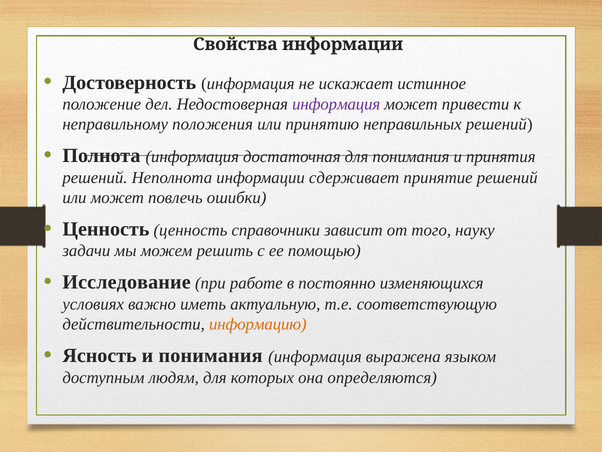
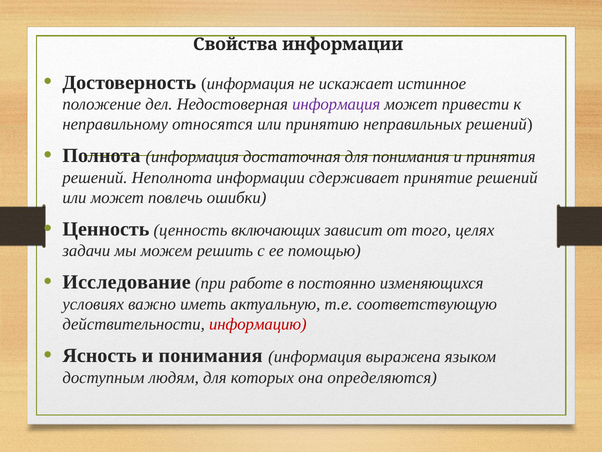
положения: положения -> относятся (213, 124)
справочники: справочники -> включающих (276, 230)
науку: науку -> целях (475, 230)
информацию colour: orange -> red (258, 324)
